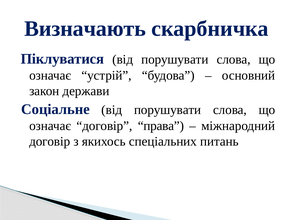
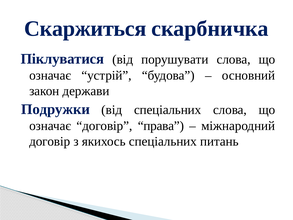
Визначають: Визначають -> Скаржиться (85, 29)
Соціальне: Соціальне -> Подружки (55, 109)
порушувати: порушувати -> спеціальних (168, 110)
